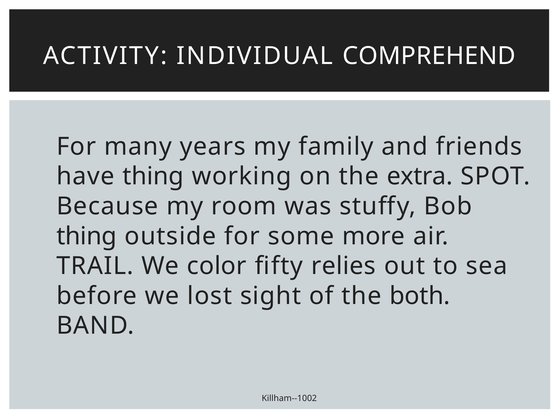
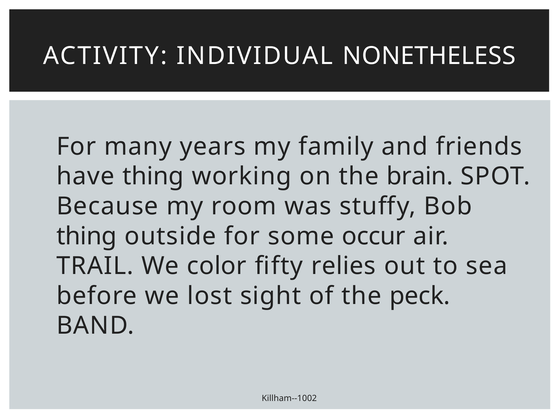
COMPREHEND: COMPREHEND -> NONETHELESS (429, 56)
extra: extra -> brain (420, 176)
more: more -> occur (374, 236)
both: both -> peck (420, 296)
